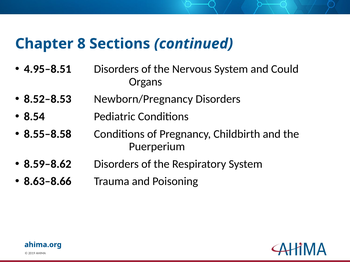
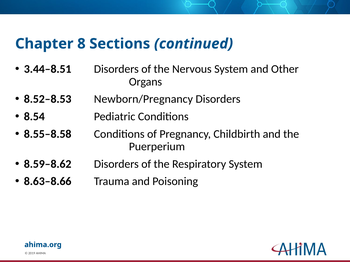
4.95–8.51: 4.95–8.51 -> 3.44–8.51 (48, 69)
Could: Could -> Other (285, 69)
